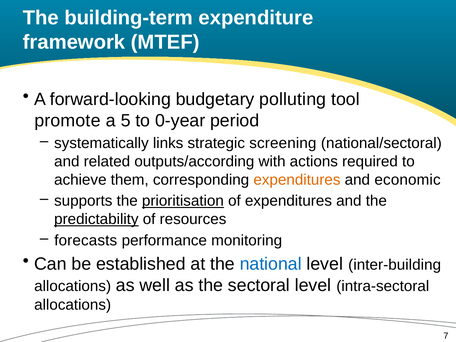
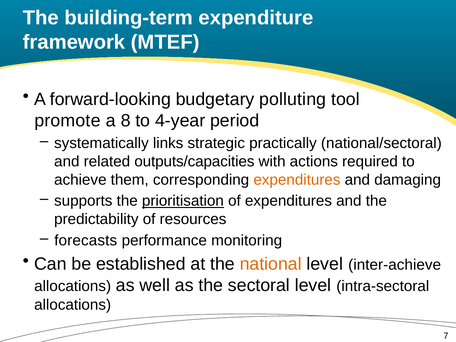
5: 5 -> 8 (126, 121)
0-year: 0-year -> 4-year (180, 121)
screening: screening -> practically (283, 143)
outputs/according: outputs/according -> outputs/capacities (194, 161)
economic: economic -> damaging (408, 180)
predictability underline: present -> none (96, 219)
national colour: blue -> orange (271, 264)
inter-building: inter-building -> inter-achieve (395, 265)
